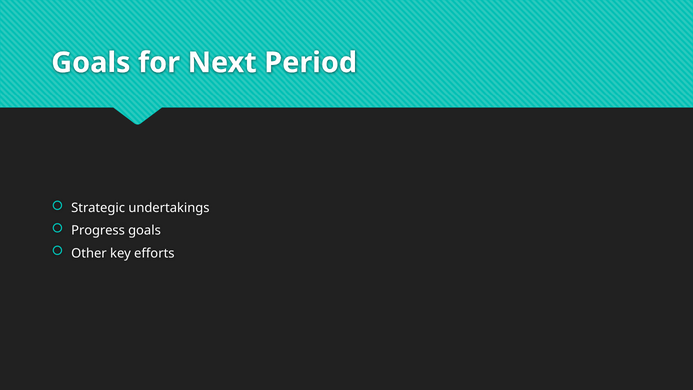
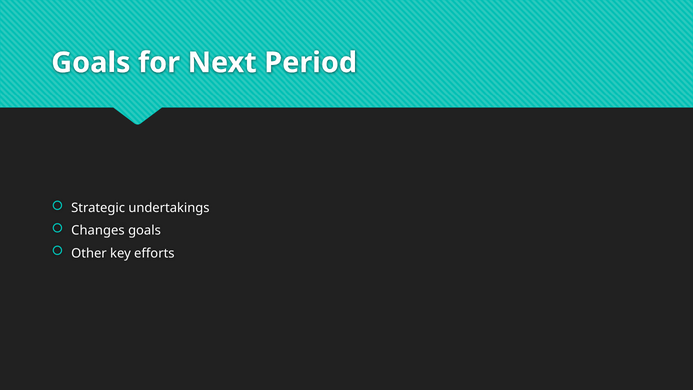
Progress: Progress -> Changes (98, 231)
